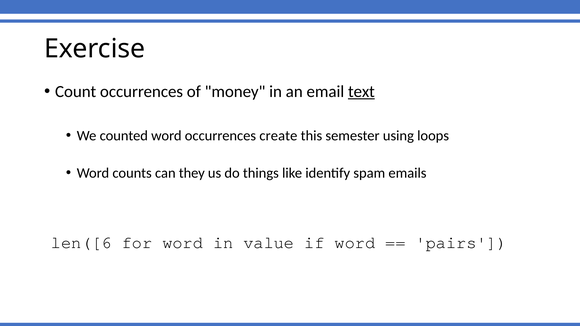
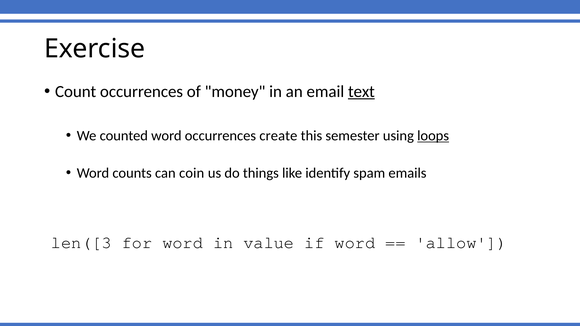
loops underline: none -> present (433, 136)
they: they -> coin (192, 173)
len([6: len([6 -> len([3 (81, 243)
pairs: pairs -> allow (461, 243)
